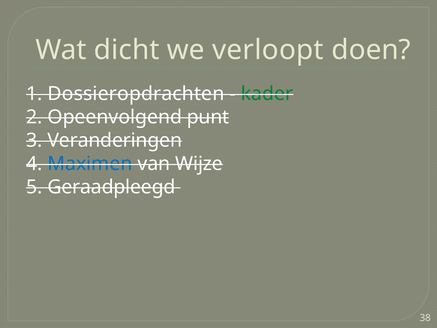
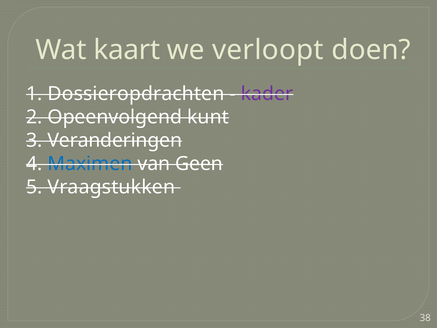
dicht: dicht -> kaart (127, 50)
kader colour: green -> purple (267, 94)
punt: punt -> kunt (208, 117)
Wijze: Wijze -> Geen (199, 164)
Geraadpleegd: Geraadpleegd -> Vraagstukken (111, 187)
